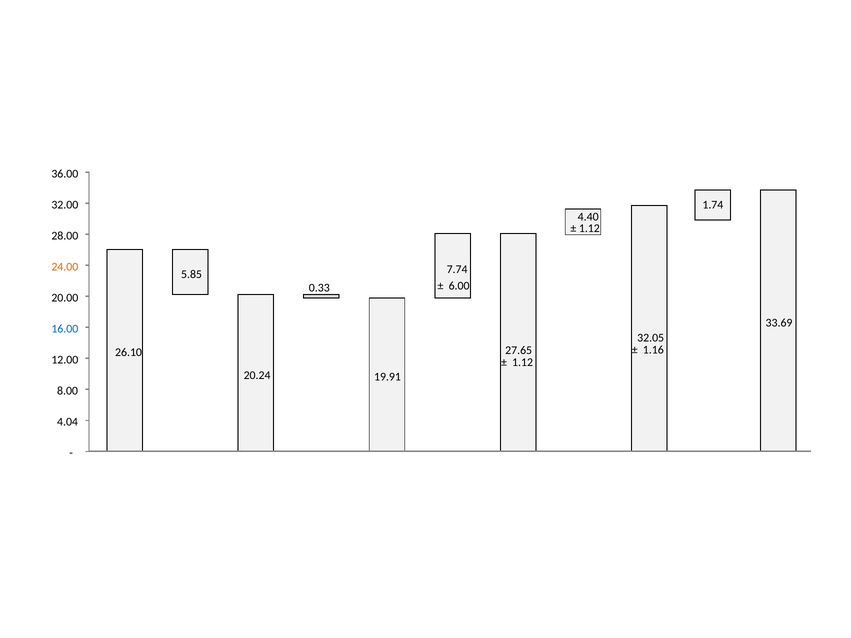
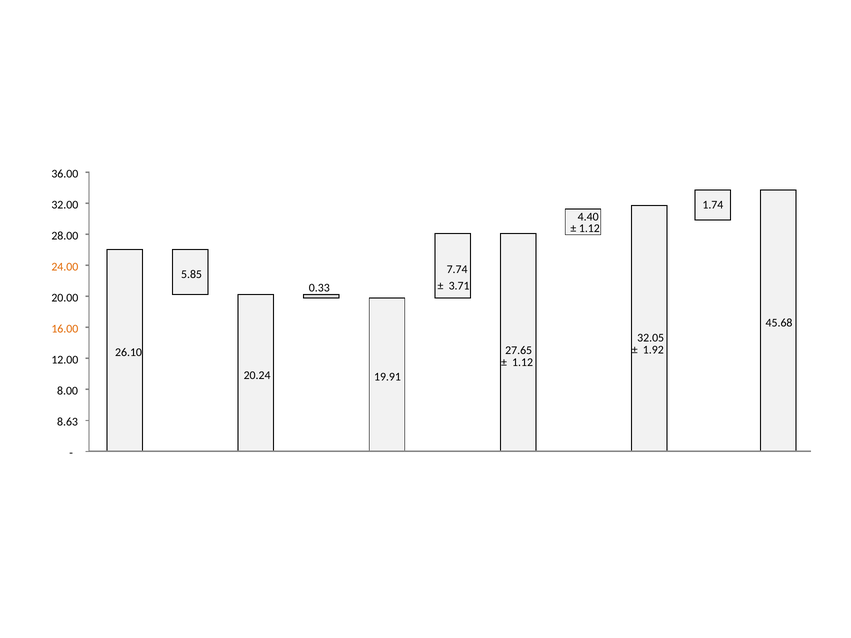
6.00: 6.00 -> 3.71 (459, 286)
33.69: 33.69 -> 45.68 (779, 323)
16.00 colour: blue -> orange (65, 329)
1.16: 1.16 -> 1.92 (653, 350)
4.04: 4.04 -> 8.63 (68, 422)
